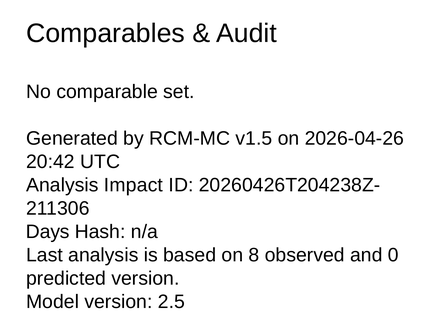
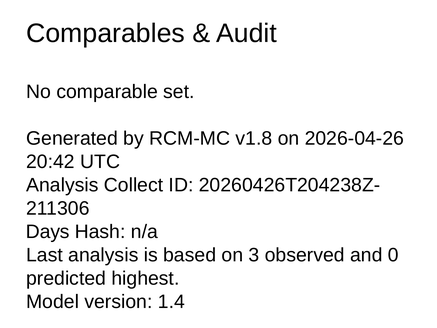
v1.5: v1.5 -> v1.8 (254, 138)
Impact: Impact -> Collect (134, 185)
8: 8 -> 3 (254, 255)
predicted version: version -> highest (145, 278)
2.5: 2.5 -> 1.4 (171, 301)
